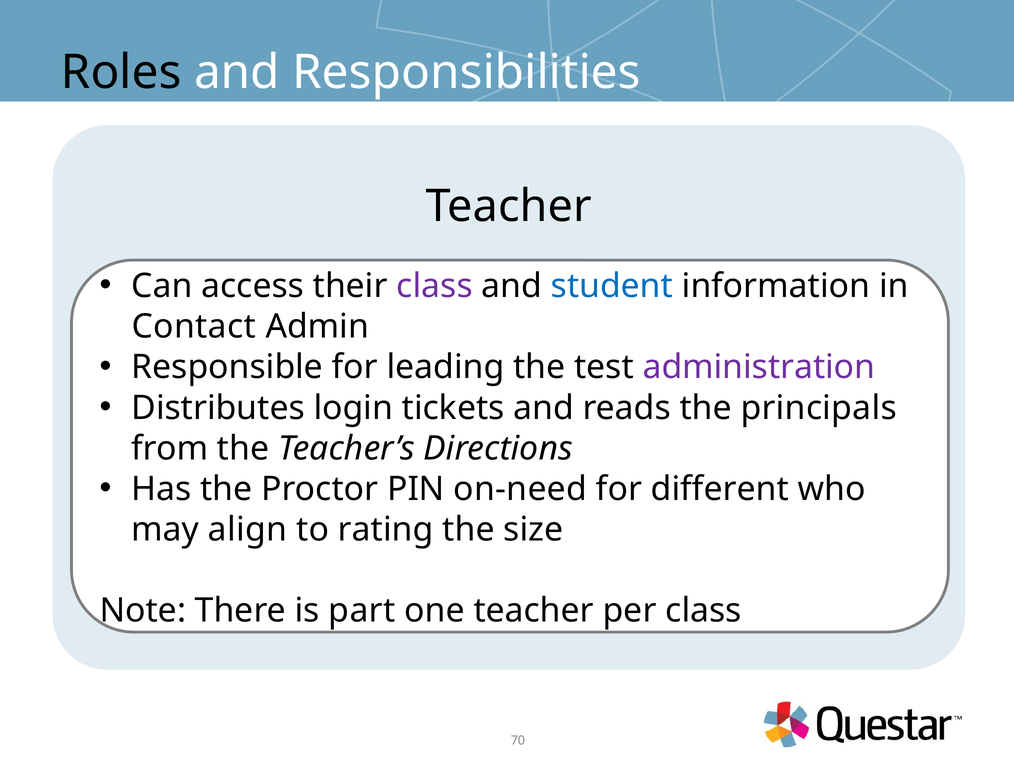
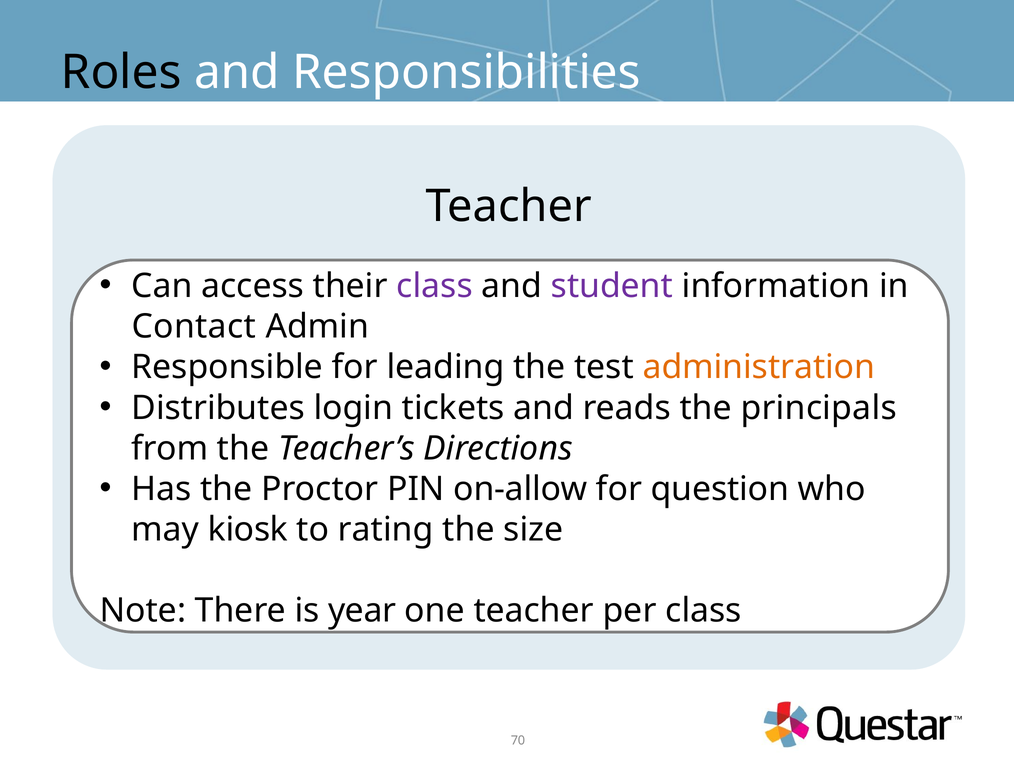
student colour: blue -> purple (612, 286)
administration colour: purple -> orange (759, 367)
on-need: on-need -> on-allow (520, 489)
different: different -> question (720, 489)
align: align -> kiosk (248, 529)
part: part -> year (362, 610)
